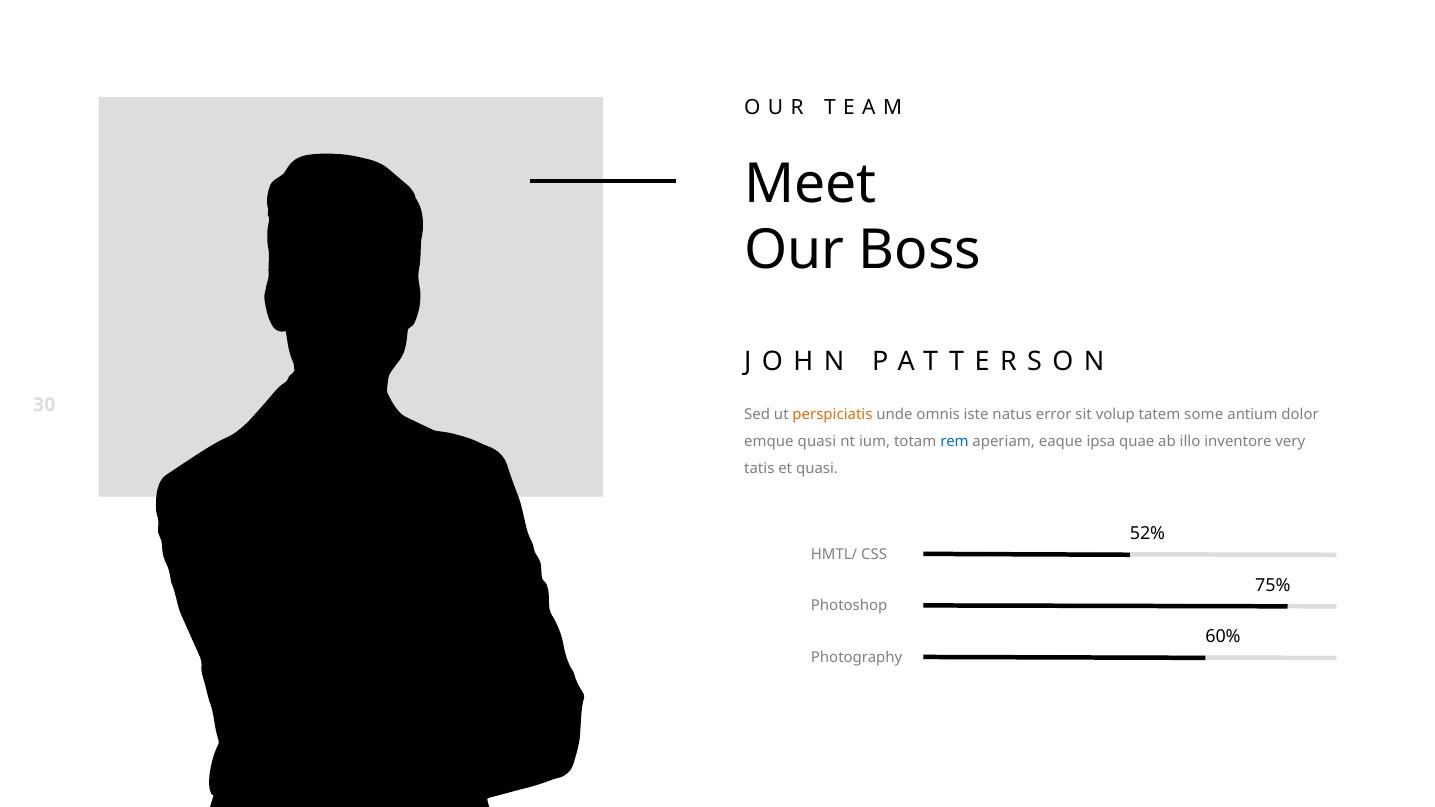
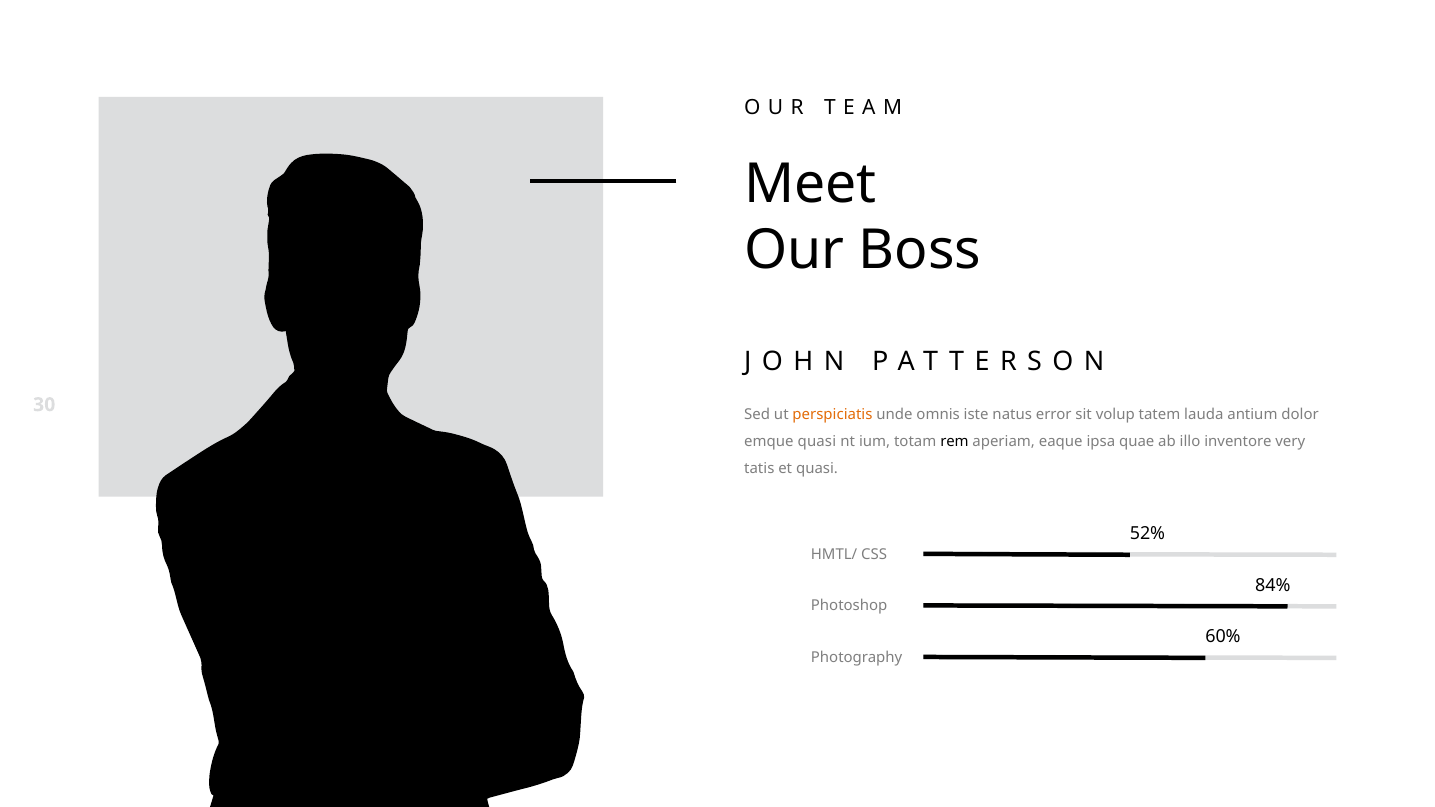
some: some -> lauda (1204, 415)
rem colour: blue -> black (954, 442)
75%: 75% -> 84% (1273, 585)
